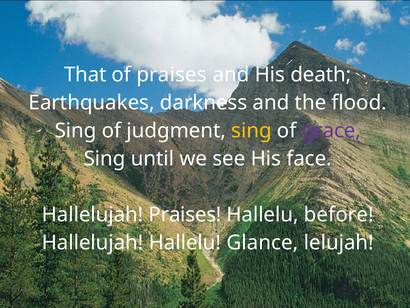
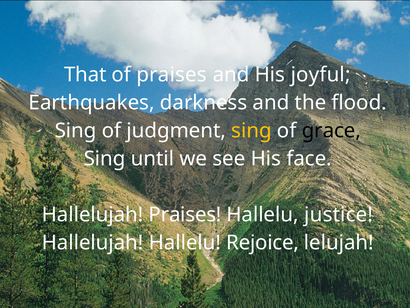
death: death -> joyful (321, 74)
grace colour: purple -> black (331, 130)
before: before -> justice (339, 214)
Glance: Glance -> Rejoice (263, 242)
